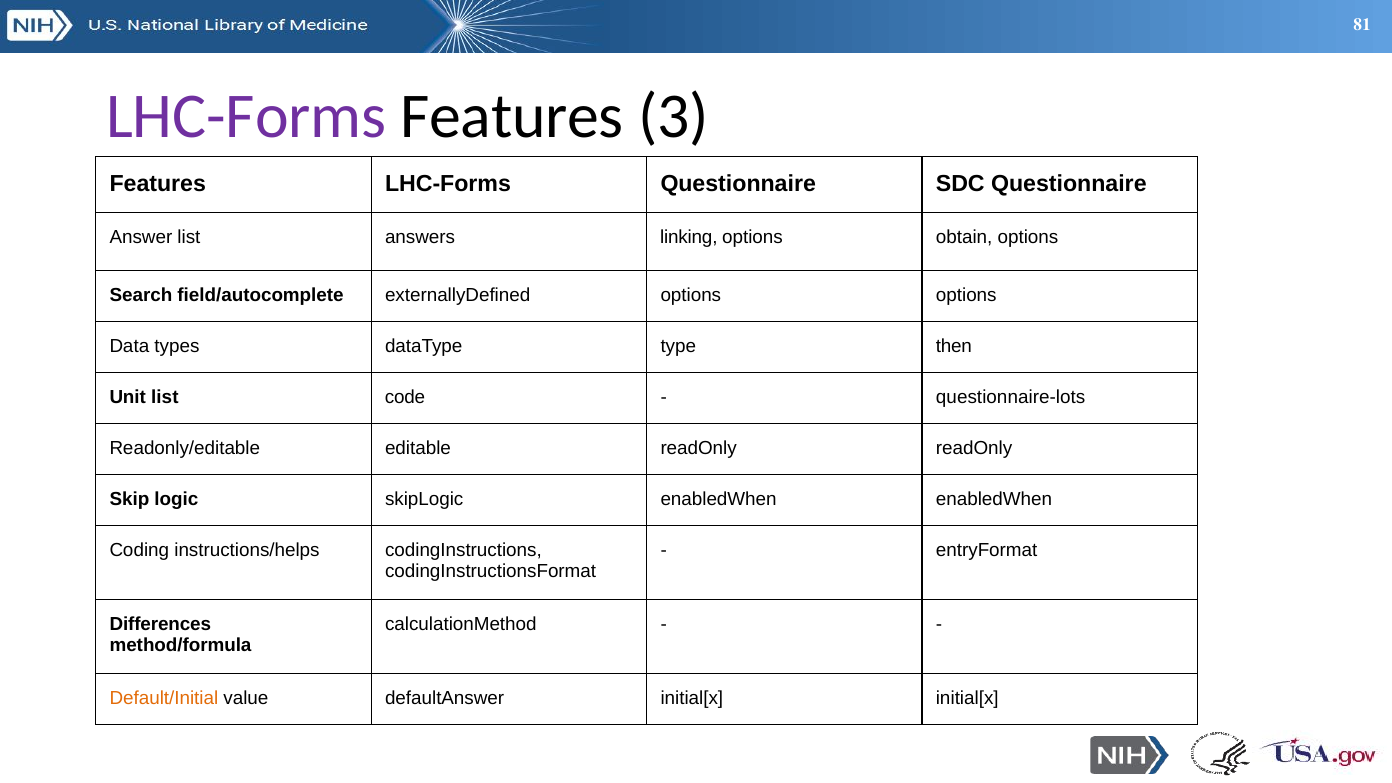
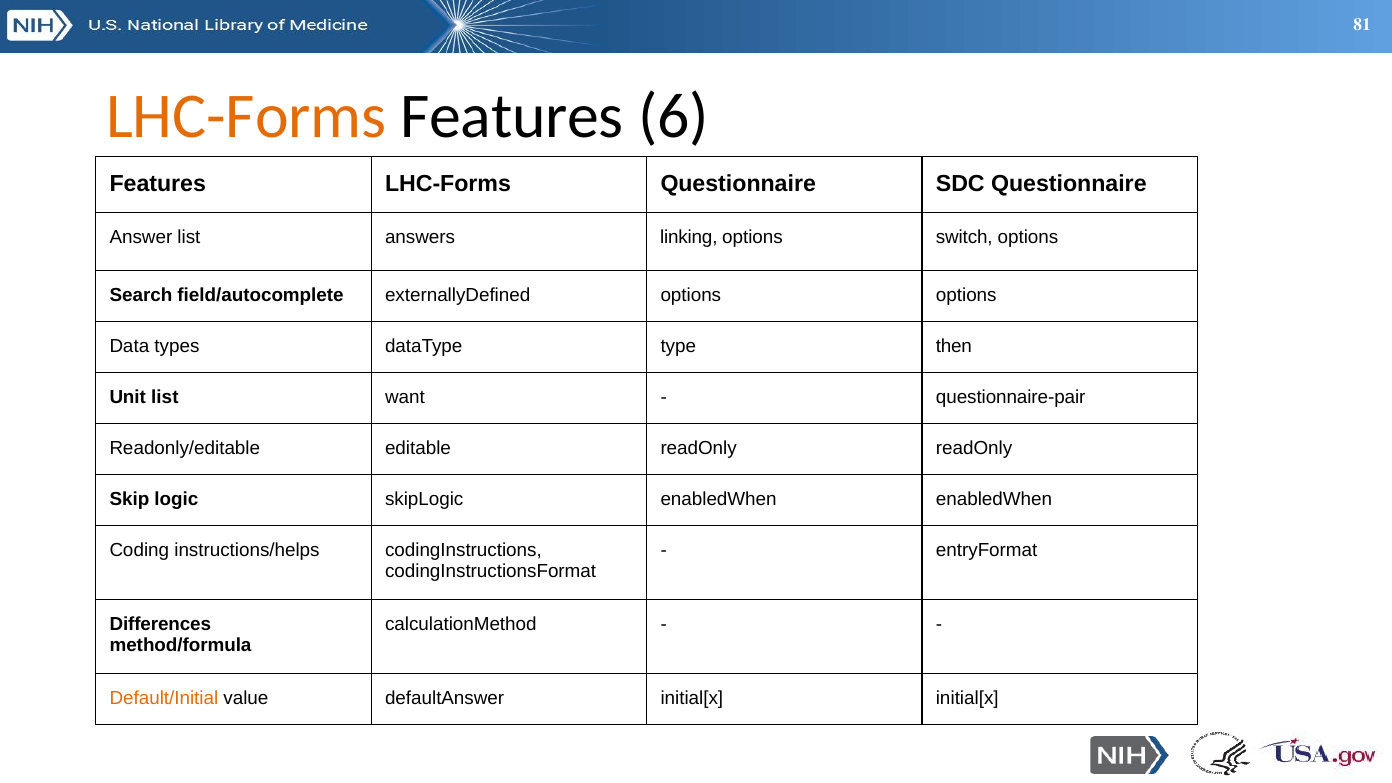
LHC-Forms colour: purple -> orange (246, 117)
3: 3 -> 6 (674, 117)
obtain: obtain -> switch (964, 237)
code: code -> want (405, 397)
questionnaire-lots: questionnaire-lots -> questionnaire-pair (1011, 397)
